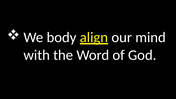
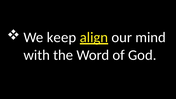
body: body -> keep (61, 37)
